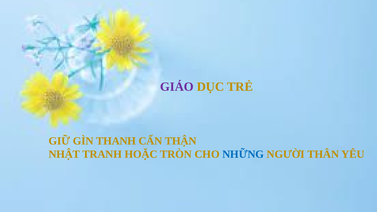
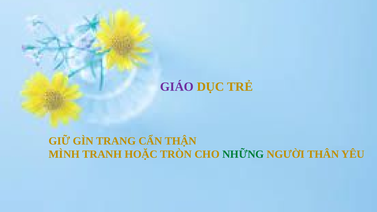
THANH: THANH -> TRANG (116, 141)
NHẬT: NHẬT -> MÌNH (64, 154)
NHỮNG colour: blue -> green (243, 154)
